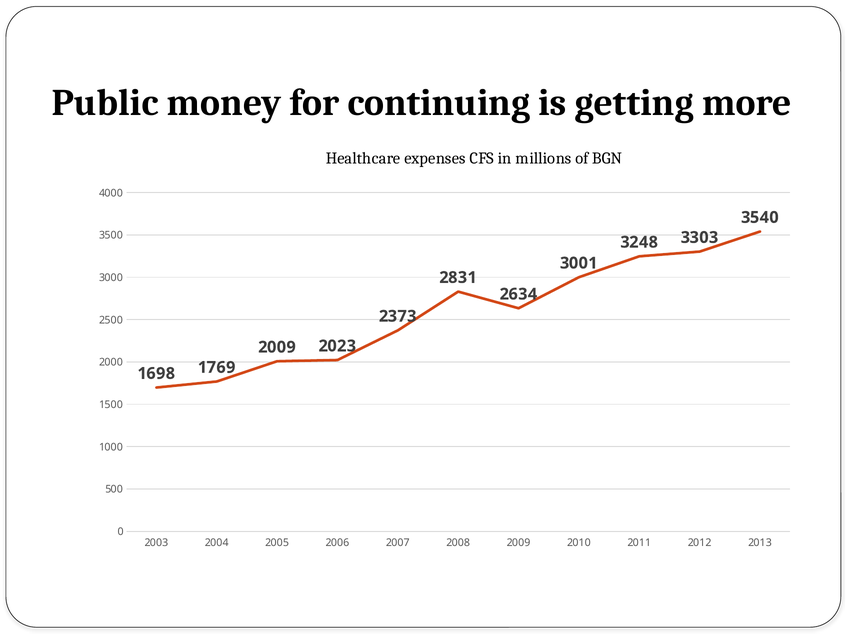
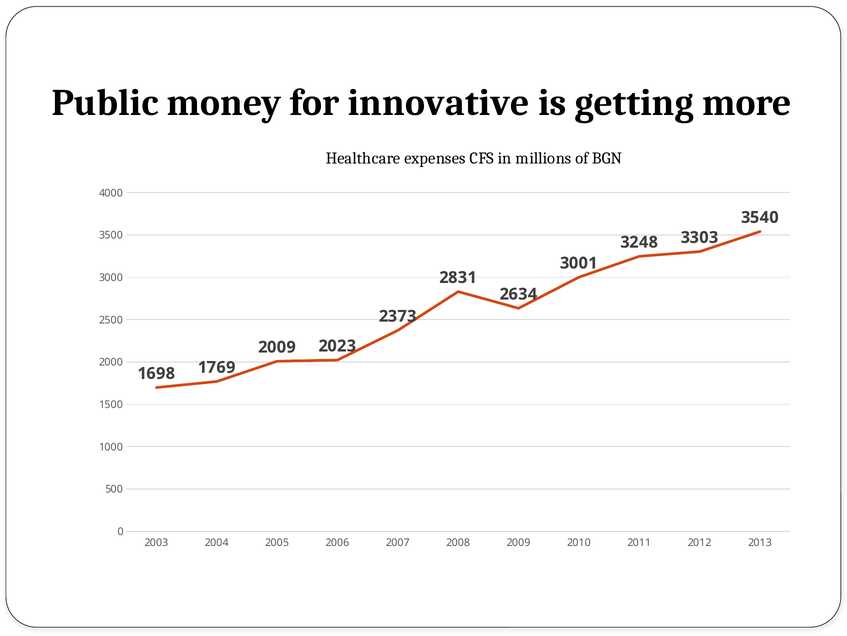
continuing: continuing -> innovative (439, 103)
